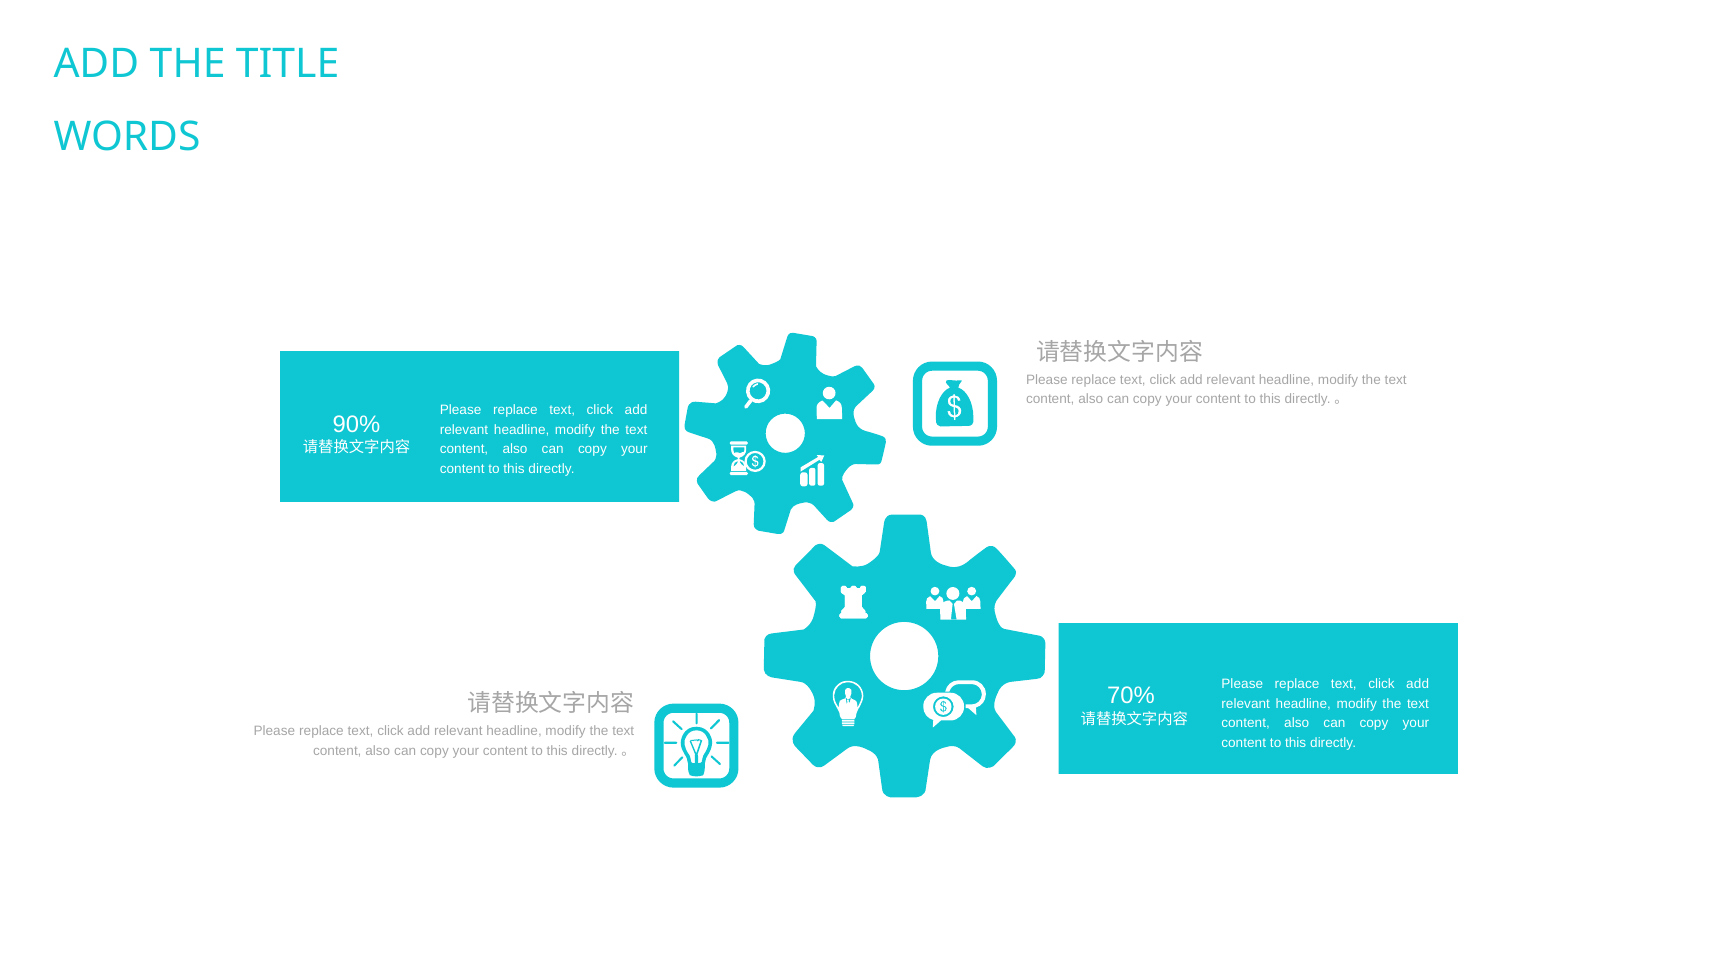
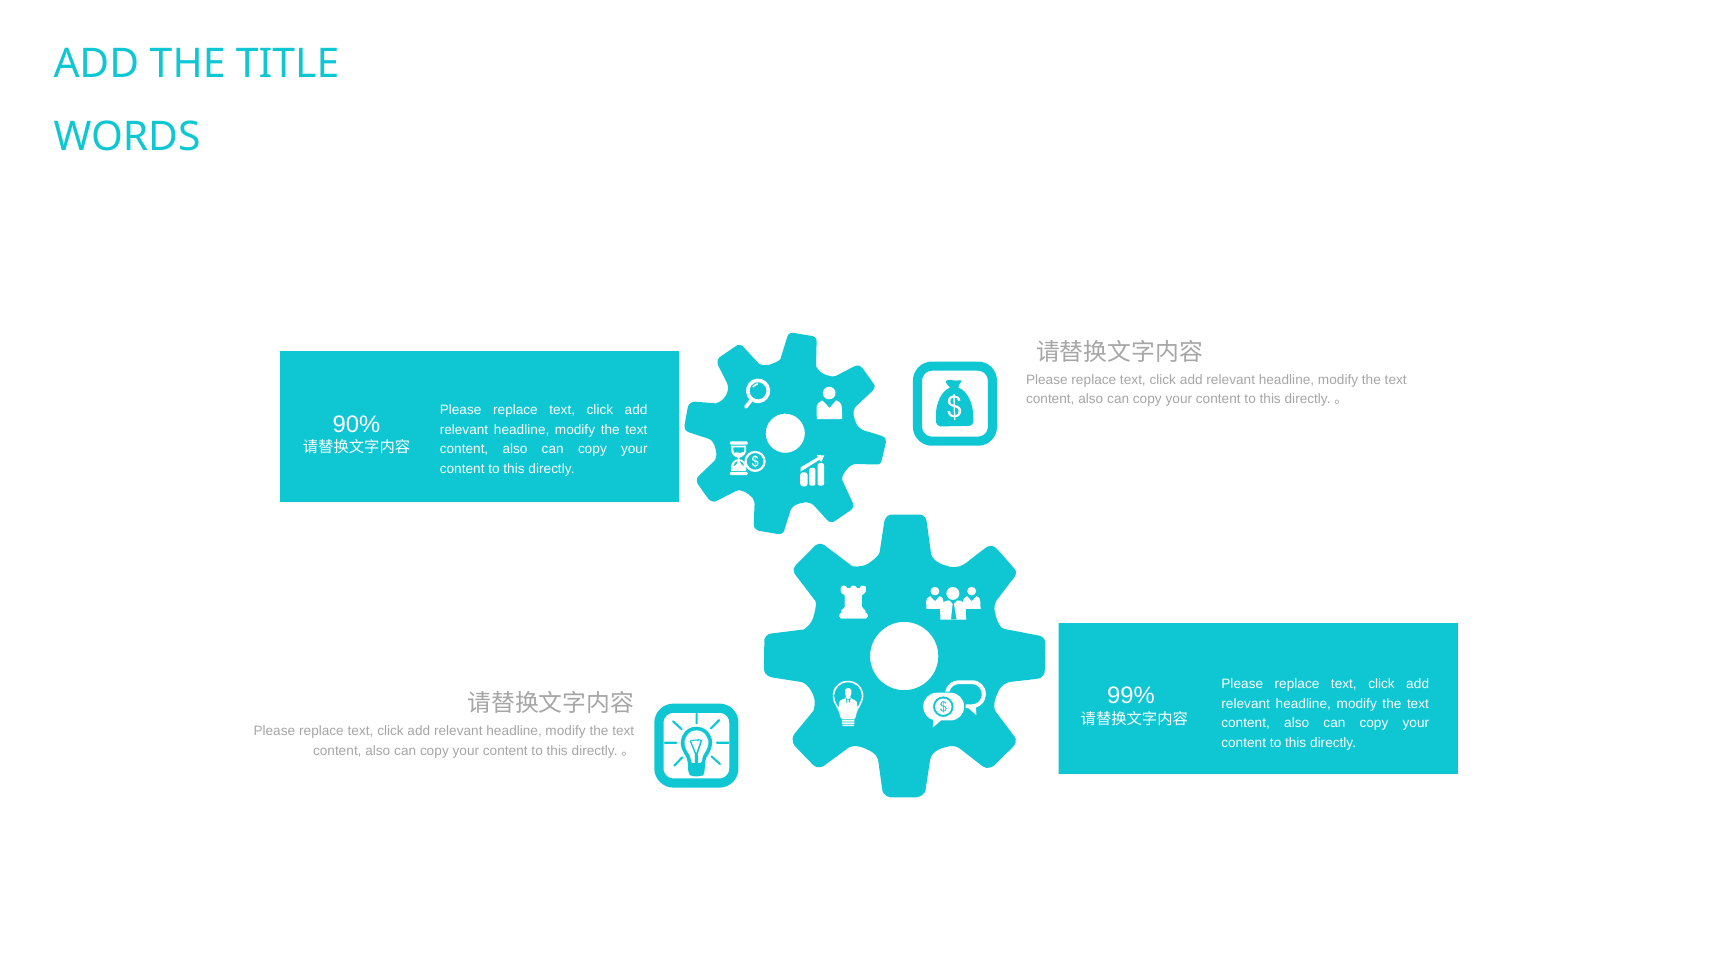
70%: 70% -> 99% (1131, 696)
